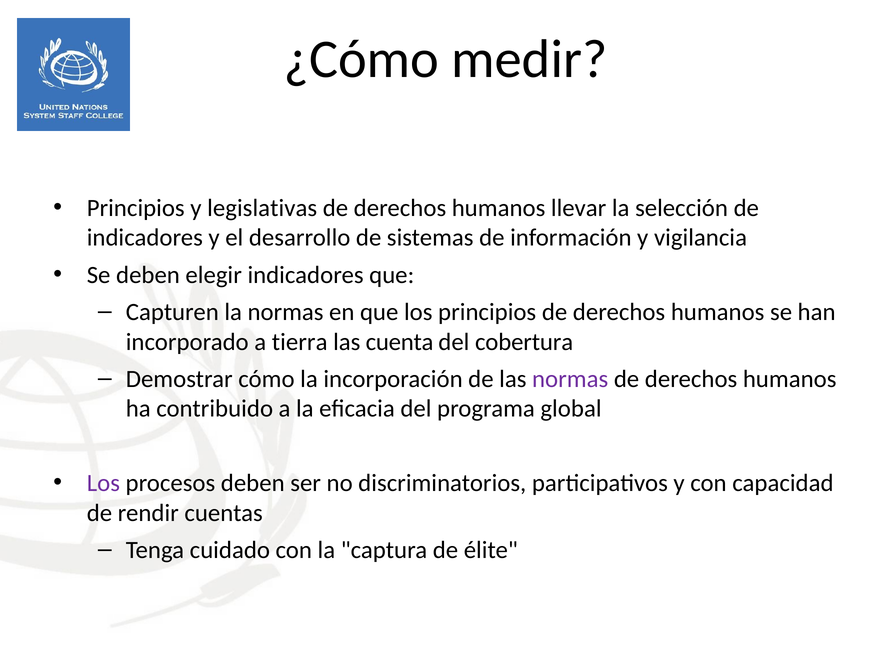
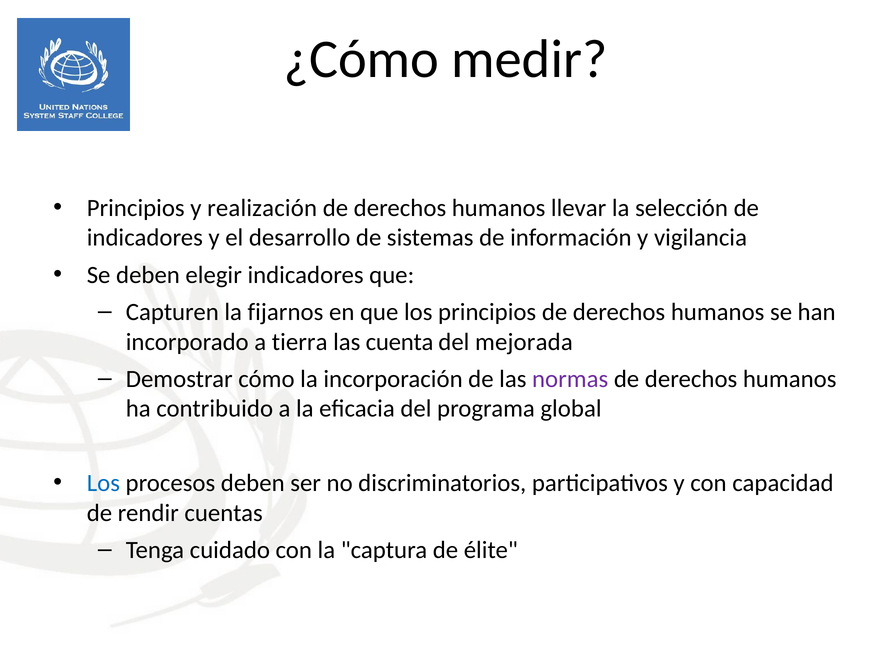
legislativas: legislativas -> realización (262, 208)
la normas: normas -> fijarnos (285, 312)
cobertura: cobertura -> mejorada (524, 342)
Los colour: purple -> blue (103, 483)
